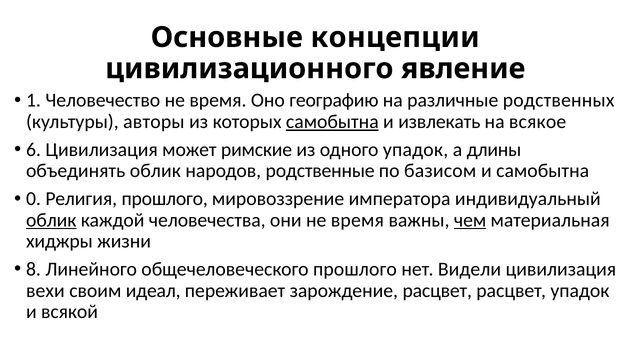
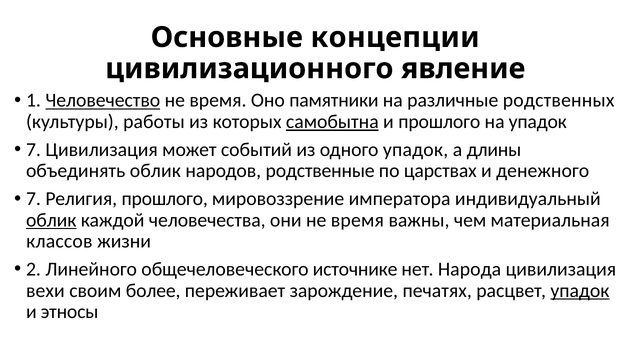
Человечество underline: none -> present (103, 100)
географию: географию -> памятники (334, 100)
авторы: авторы -> работы (154, 122)
и извлекать: извлекать -> прошлого (439, 122)
на всякое: всякое -> упадок (538, 122)
6: 6 -> 7 (33, 150)
римские: римские -> событий (256, 150)
базисом: базисом -> царствах (440, 171)
и самобытна: самобытна -> денежного (543, 171)
0: 0 -> 7 (33, 199)
чем underline: present -> none (470, 220)
хиджры: хиджры -> классов (59, 241)
8: 8 -> 2 (33, 269)
общечеловеческого прошлого: прошлого -> источнике (355, 269)
Видели: Видели -> Народа (470, 269)
идеал: идеал -> более (153, 290)
зарождение расцвет: расцвет -> печатях (437, 290)
упадок underline: none -> present (580, 290)
всякой: всякой -> этносы (70, 312)
